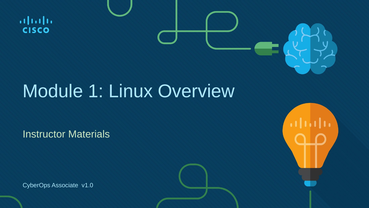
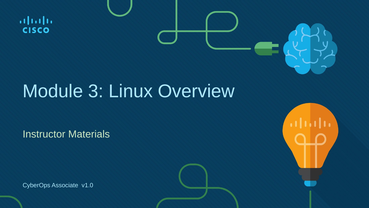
1: 1 -> 3 (96, 91)
